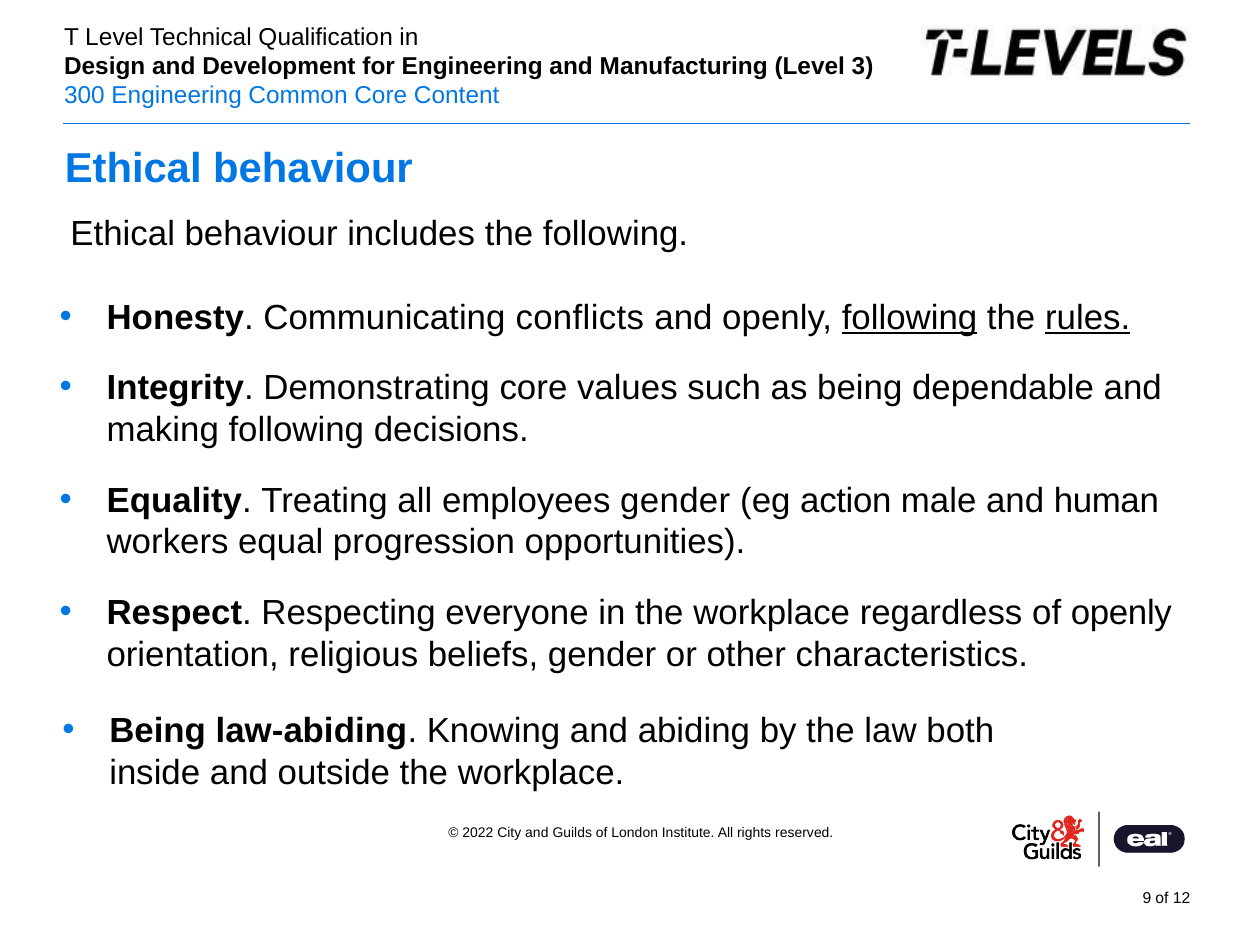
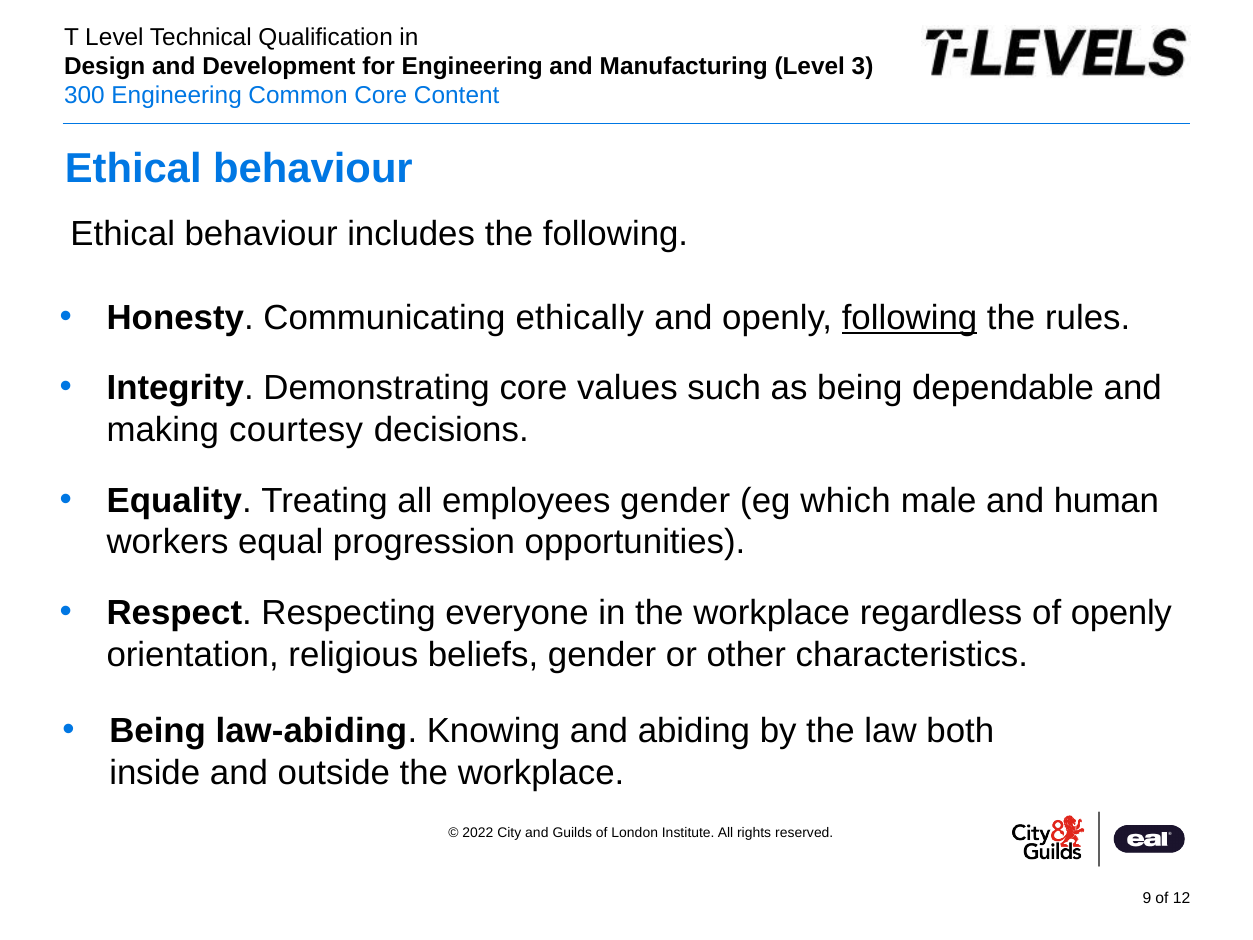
conflicts: conflicts -> ethically (580, 318)
rules underline: present -> none (1088, 318)
making following: following -> courtesy (296, 430)
action: action -> which (846, 500)
